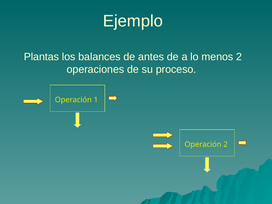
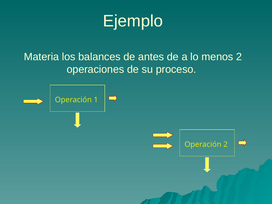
Plantas: Plantas -> Materia (41, 57)
